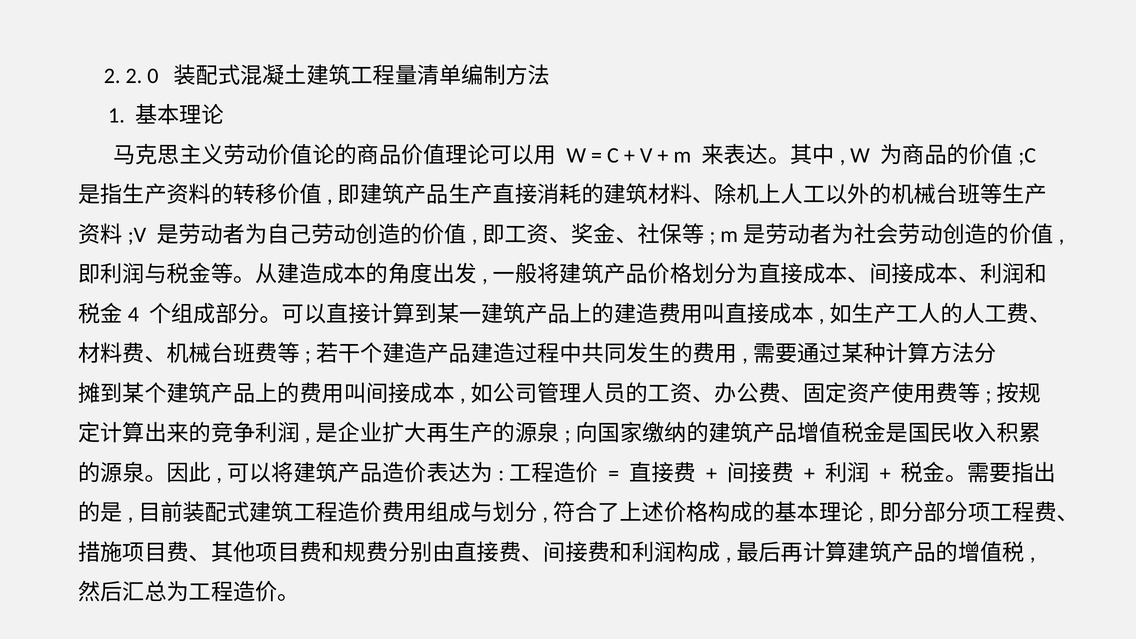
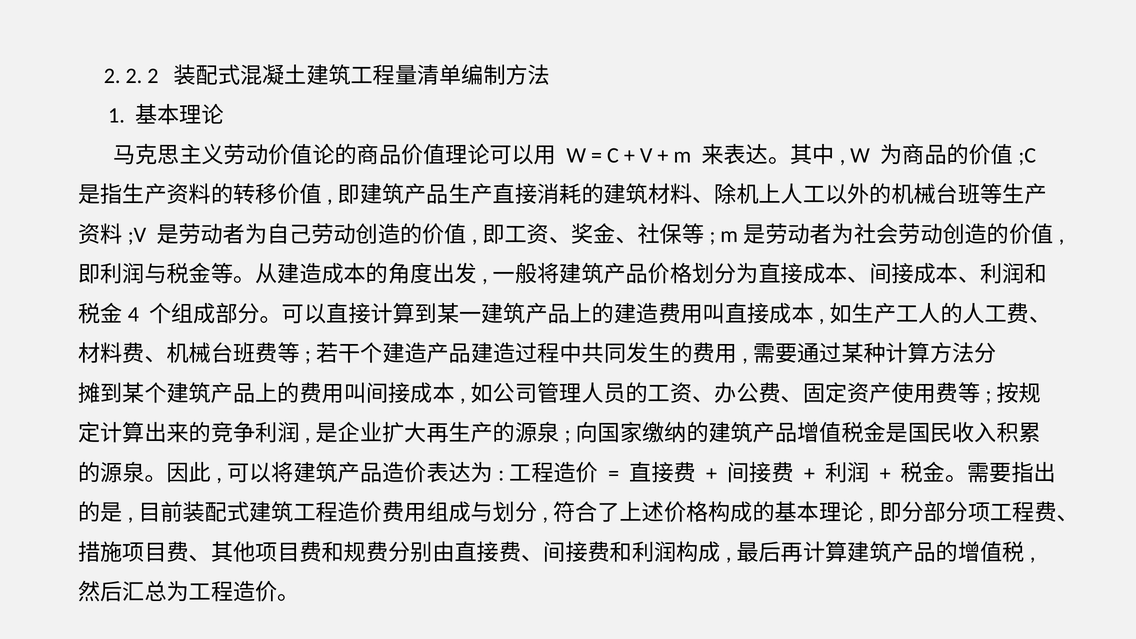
2 2 0: 0 -> 2 (153, 76)
